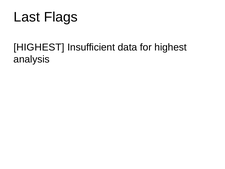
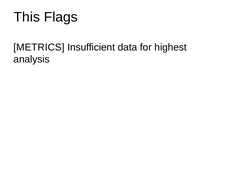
Last: Last -> This (27, 17)
HIGHEST: HIGHEST -> METRICS (39, 47)
